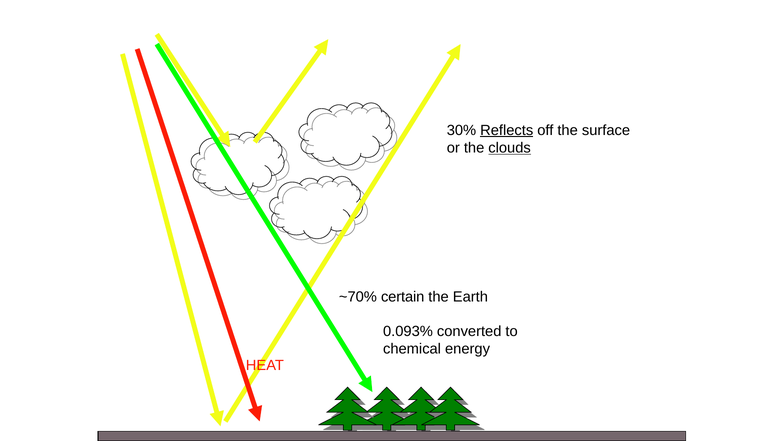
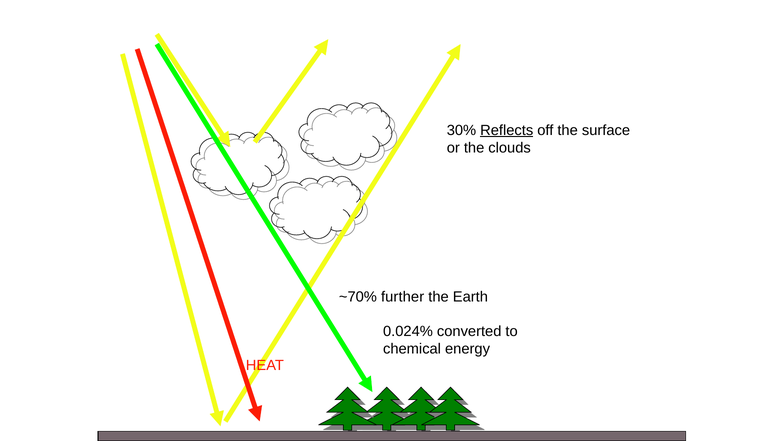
clouds underline: present -> none (510, 148)
certain: certain -> further (403, 297)
0.093%: 0.093% -> 0.024% (408, 331)
